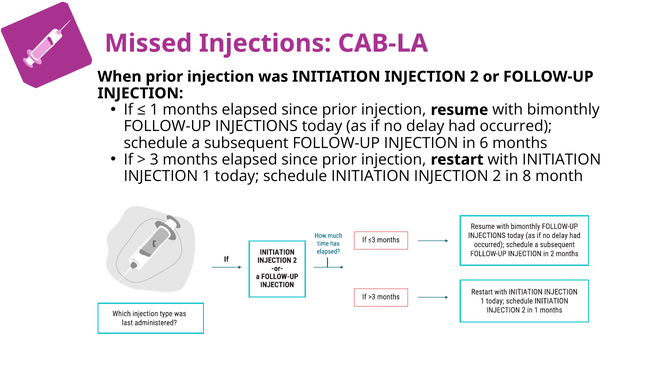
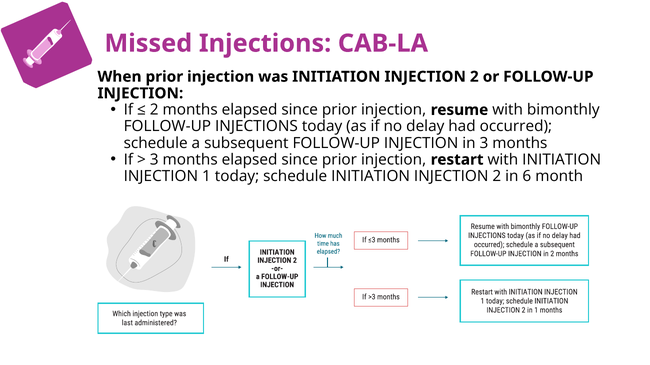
1: 1 -> 2 (154, 110)
in 6: 6 -> 3 (484, 143)
8: 8 -> 6 (527, 176)
